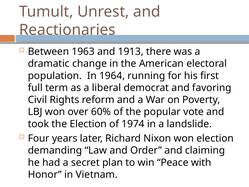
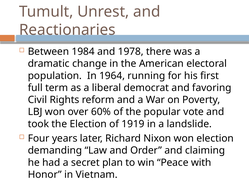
1963: 1963 -> 1984 (83, 52)
1913: 1913 -> 1978 (131, 52)
1974: 1974 -> 1919 (133, 124)
